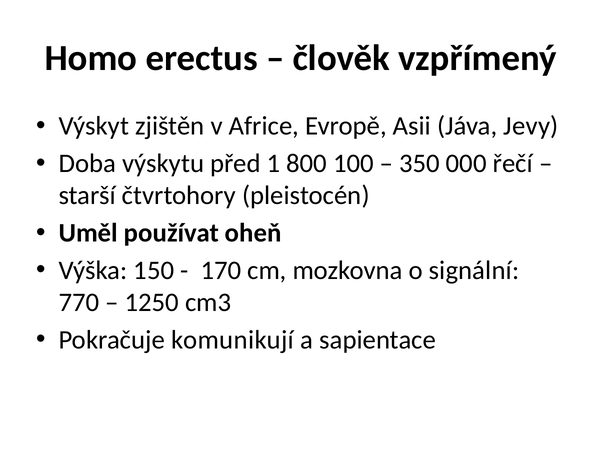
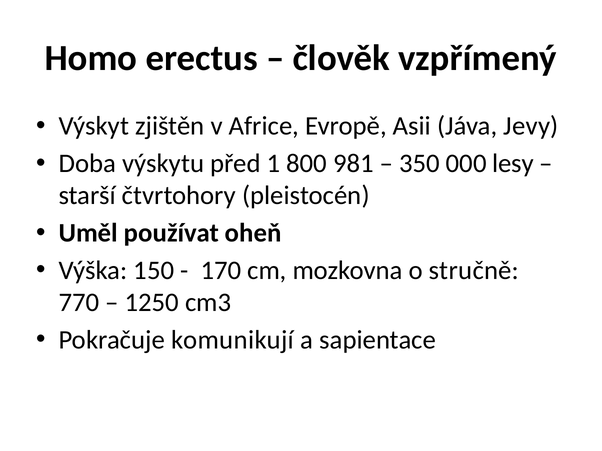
100: 100 -> 981 (353, 164)
řečí: řečí -> lesy (513, 164)
signální: signální -> stručně (474, 271)
